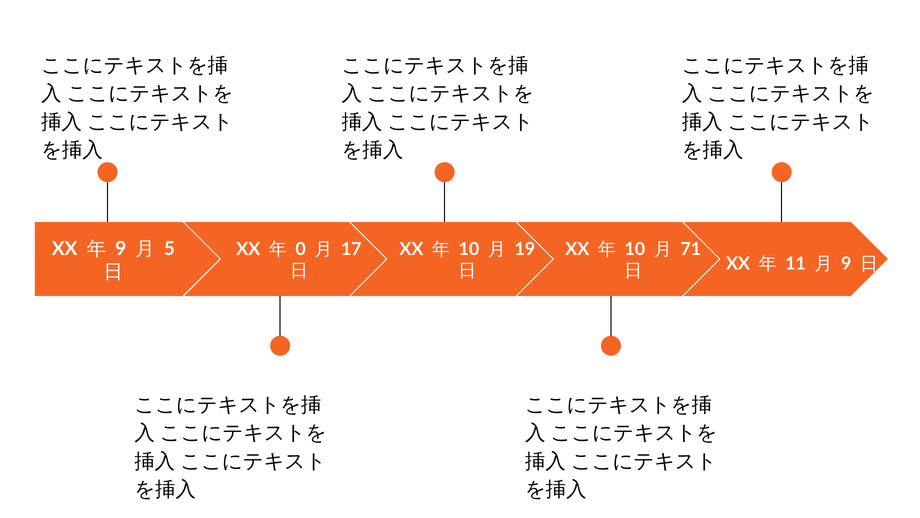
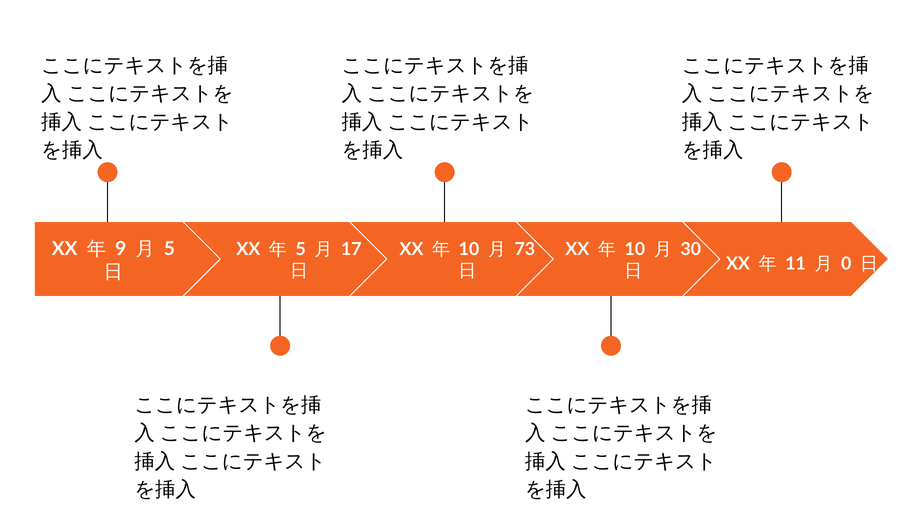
0: 0 -> 5 (301, 249)
19: 19 -> 73 (525, 249)
71: 71 -> 30 (691, 249)
9: 9 -> 0 (846, 264)
